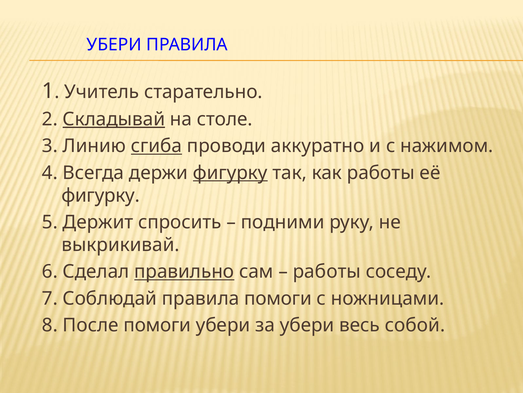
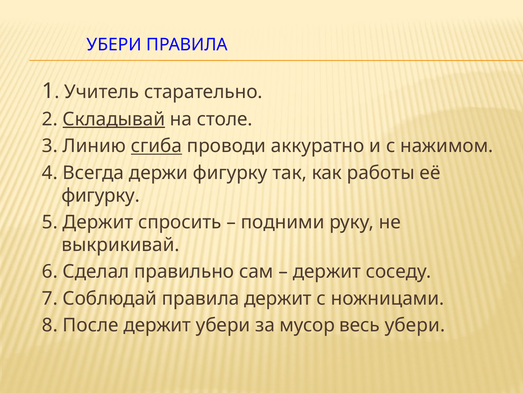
фигурку underline: present -> none (230, 172)
правильно underline: present -> none (184, 271)
работы: работы -> держит (327, 271)
правила помоги: помоги -> держит (278, 298)
После помоги: помоги -> держит (157, 325)
за убери: убери -> мусор (307, 325)
весь собой: собой -> убери (415, 325)
